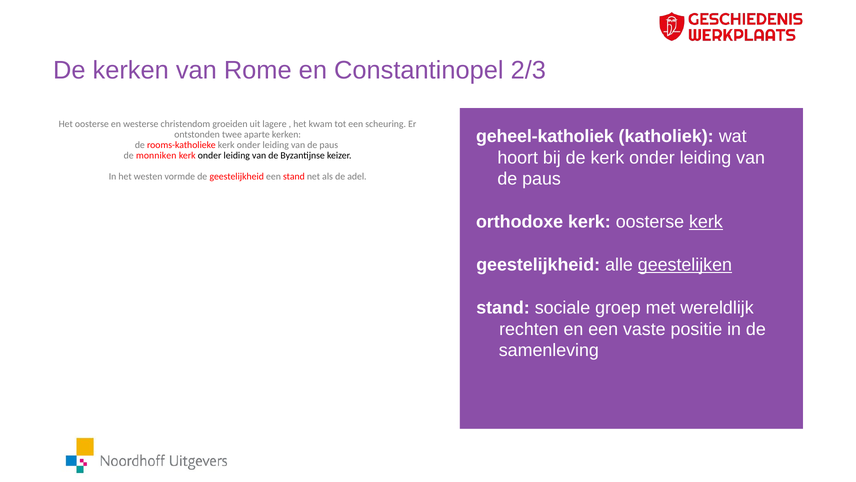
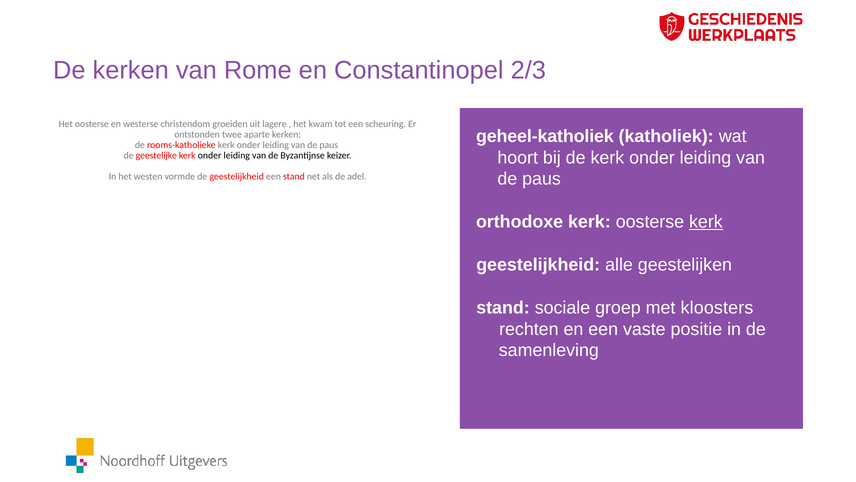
monniken: monniken -> geestelijke (156, 155)
geestelijken underline: present -> none (685, 265)
wereldlijk: wereldlijk -> kloosters (717, 307)
